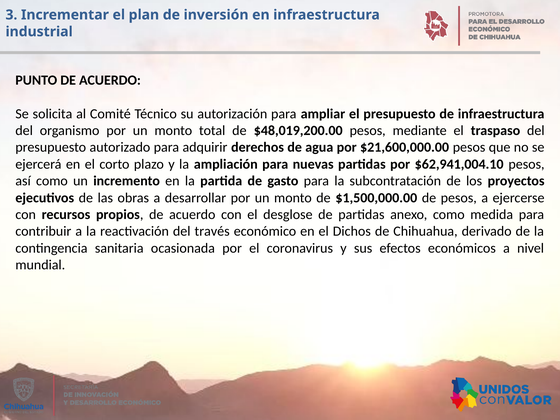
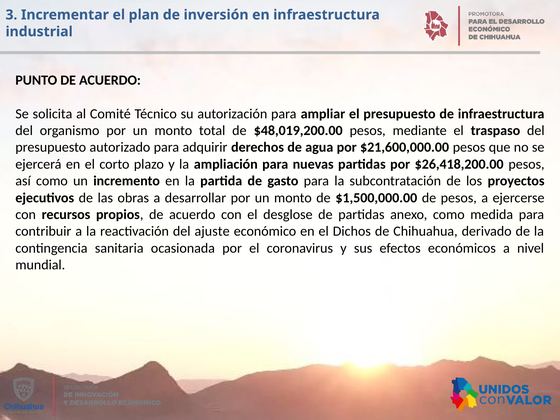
$62,941,004.10: $62,941,004.10 -> $26,418,200.00 (459, 164)
través: través -> ajuste (212, 231)
